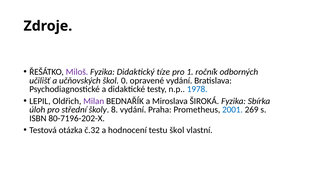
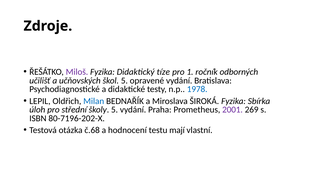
škol 0: 0 -> 5 (124, 81)
Milan colour: purple -> blue (94, 101)
školy 8: 8 -> 5 (115, 110)
2001 colour: blue -> purple (232, 110)
č.32: č.32 -> č.68 (92, 130)
testu škol: škol -> mají (177, 130)
